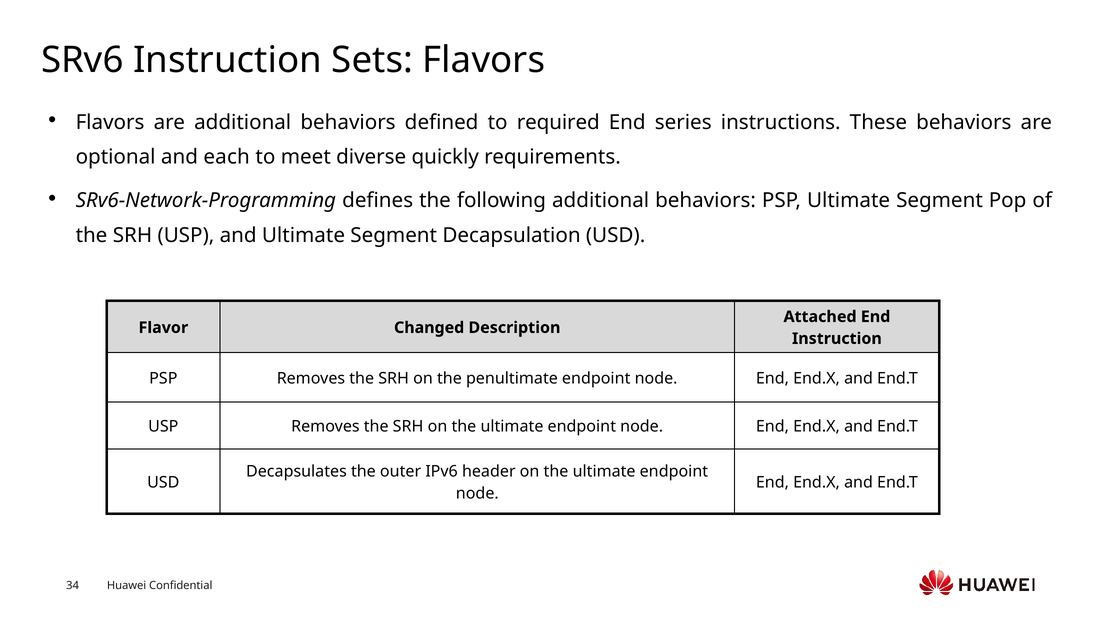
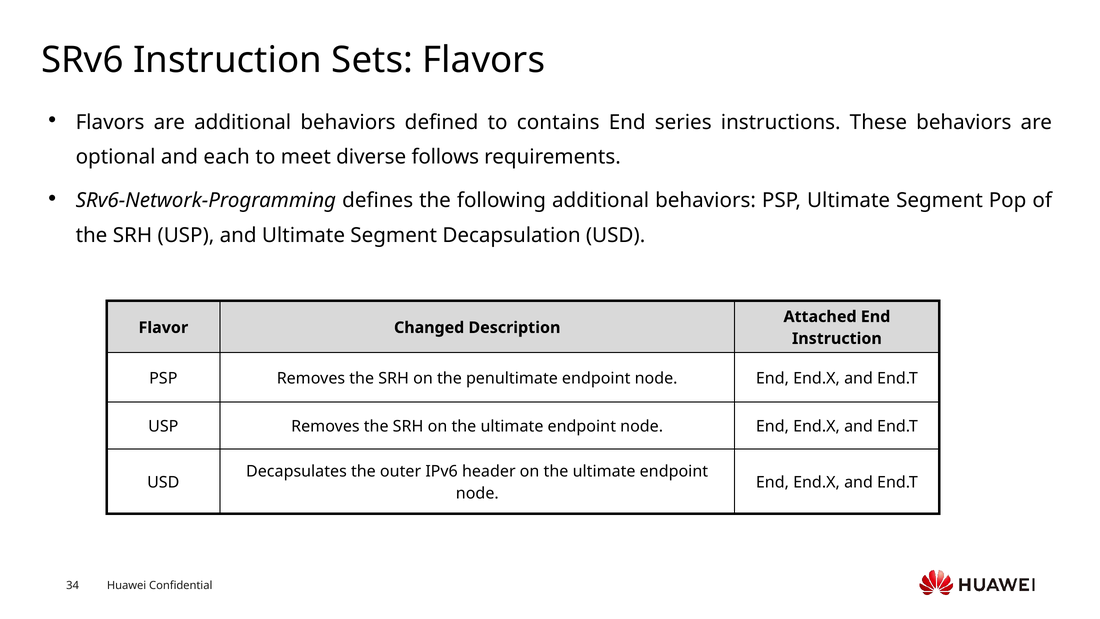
required: required -> contains (558, 122)
quickly: quickly -> follows (445, 157)
